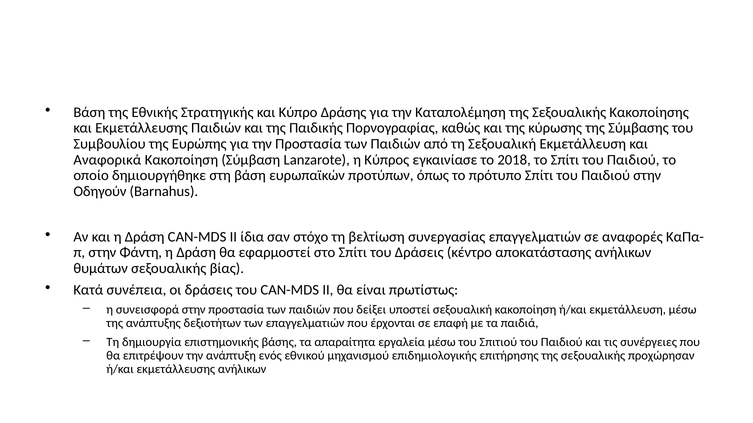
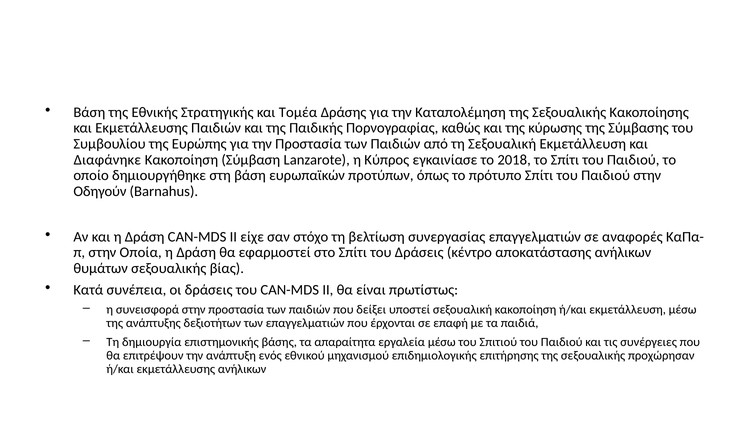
Κύπρο: Κύπρο -> Τομέα (298, 112)
Αναφορικά: Αναφορικά -> Διαφάνηκε (107, 160)
ίδια: ίδια -> είχε (252, 237)
Φάντη: Φάντη -> Οποία (141, 253)
